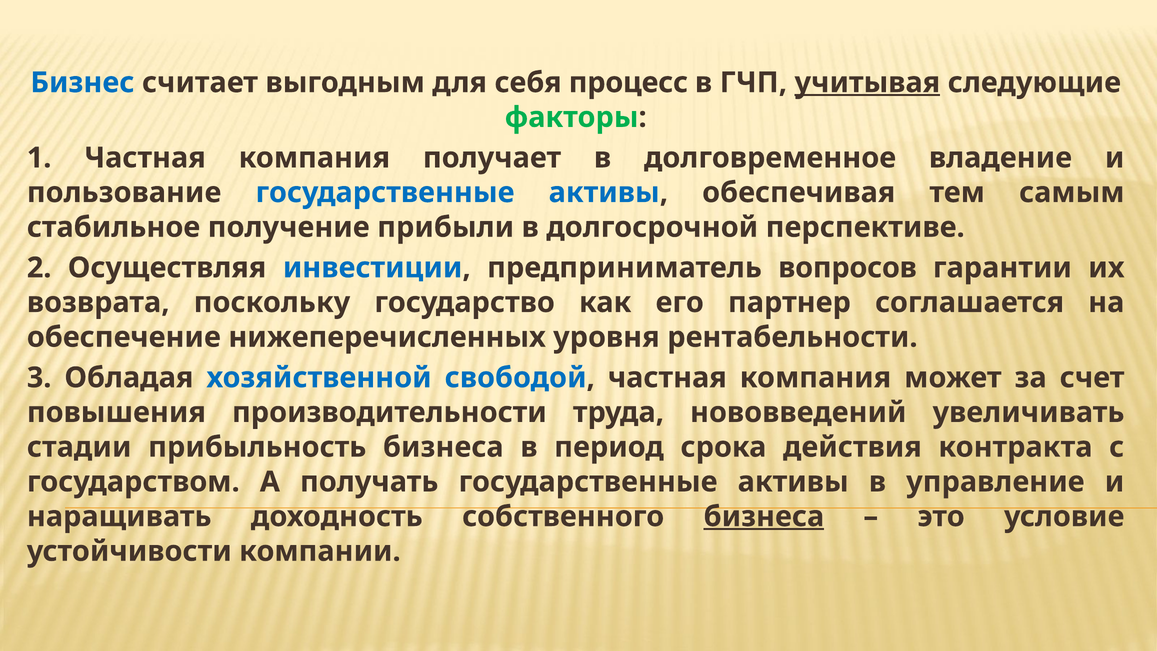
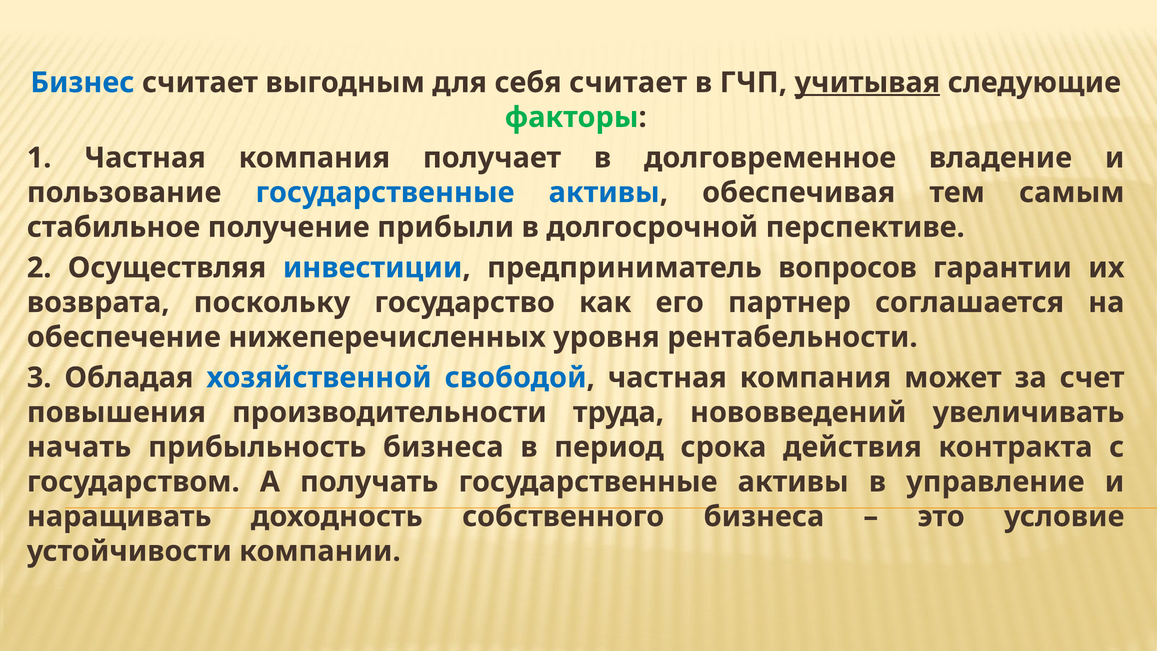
себя процесс: процесс -> считает (628, 83)
стадии: стадии -> начать (79, 447)
бизнеса underline: present -> none (764, 516)
